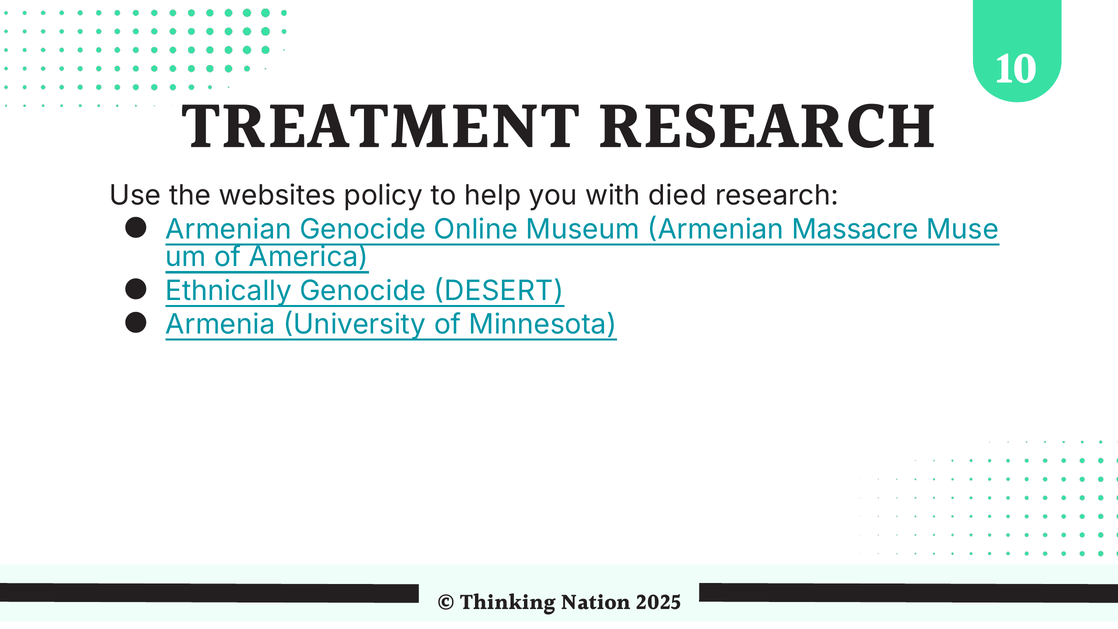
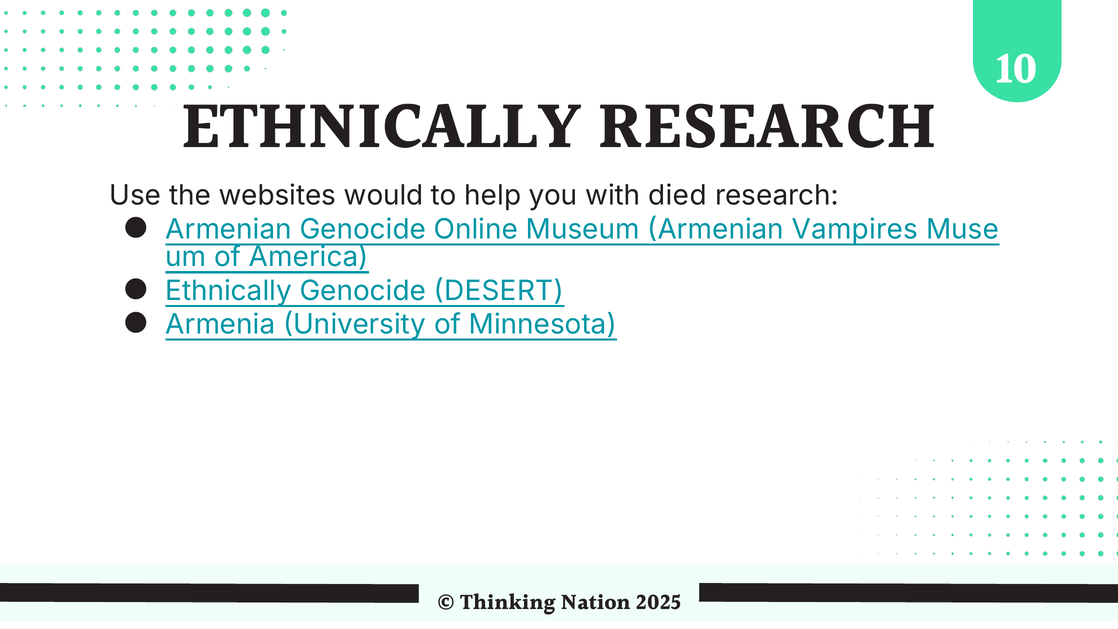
TREATMENT: TREATMENT -> ETHNICALLY (381, 129)
policy: policy -> would (384, 196)
Massacre: Massacre -> Vampires (855, 229)
